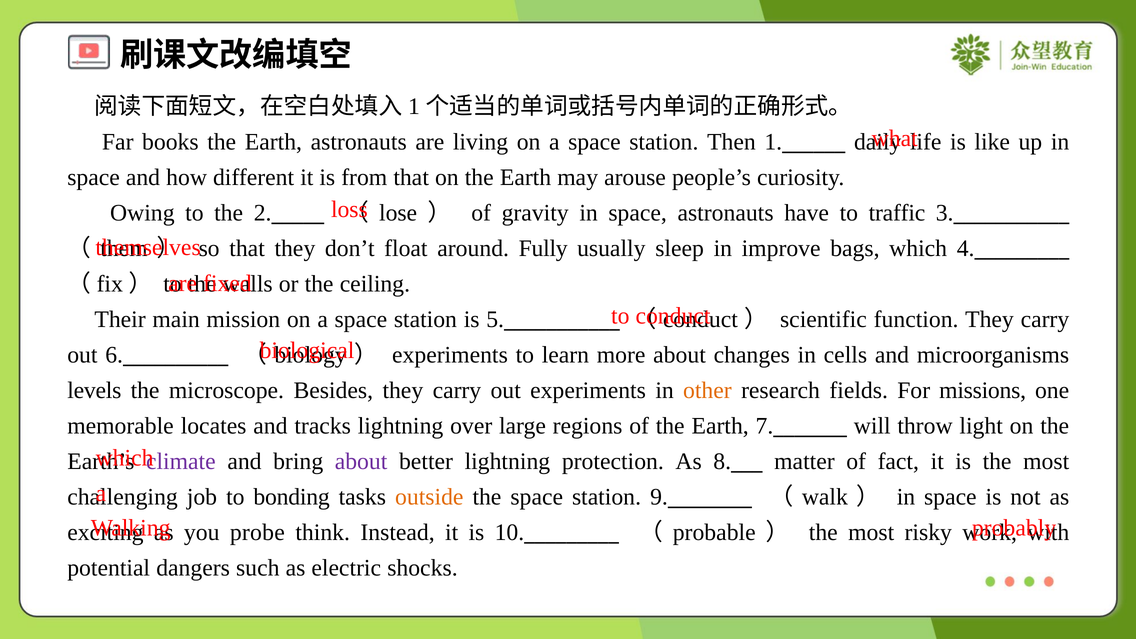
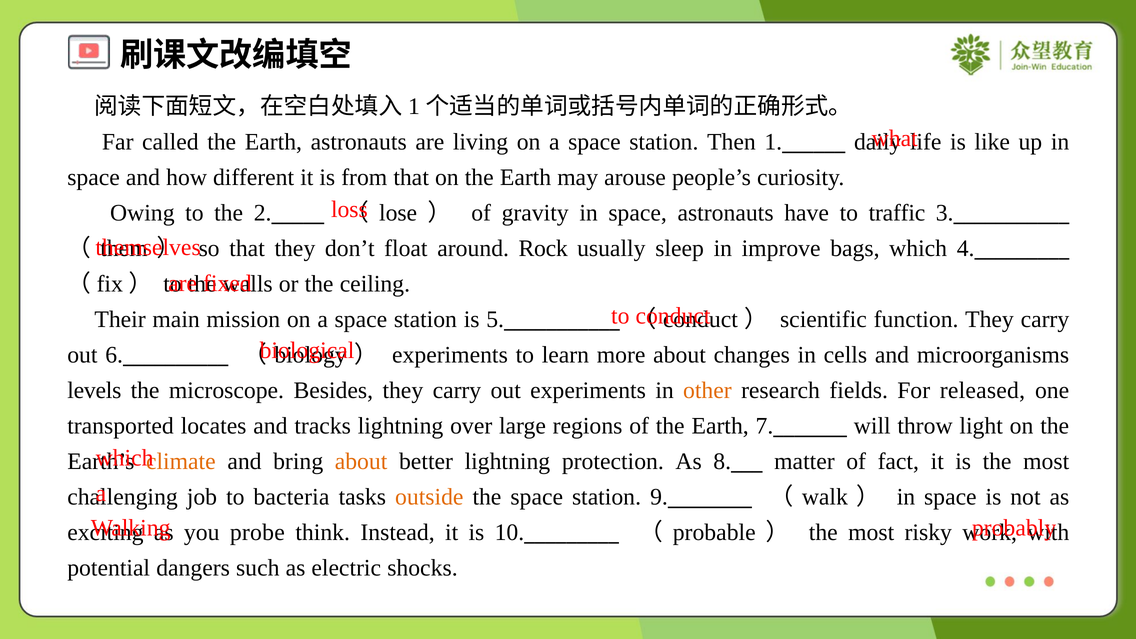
books: books -> called (170, 142)
Fully: Fully -> Rock (543, 248)
missions: missions -> released (982, 390)
memorable: memorable -> transported (121, 426)
climate colour: purple -> orange (181, 461)
about colour: purple -> orange (361, 461)
bonding: bonding -> bacteria (291, 497)
